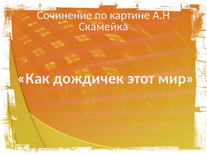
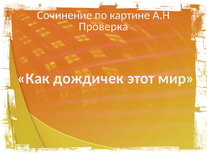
Скамейка: Скамейка -> Проверка (103, 27)
